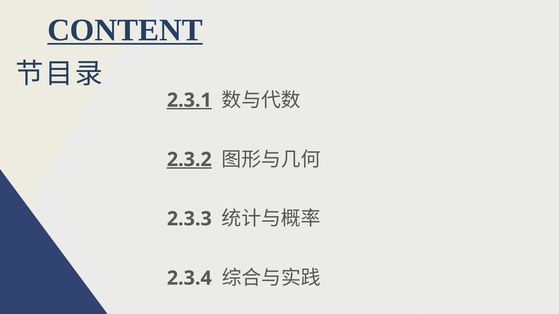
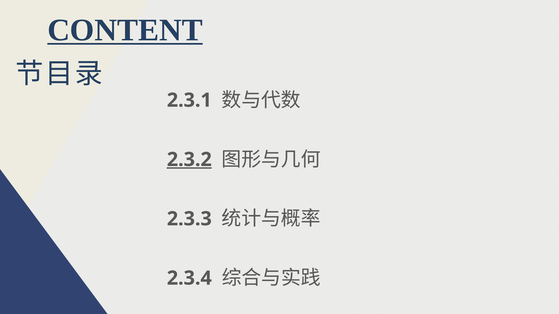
2.3.1 underline: present -> none (189, 100)
